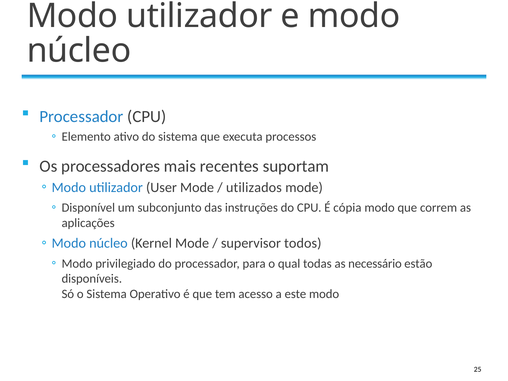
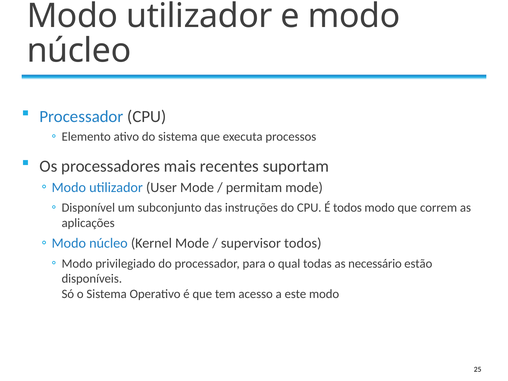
utilizados: utilizados -> permitam (254, 187)
É cópia: cópia -> todos (348, 208)
